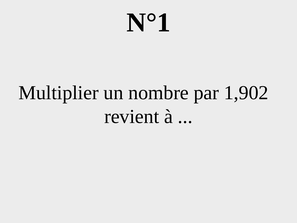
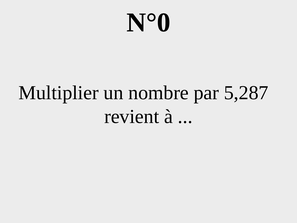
N°1: N°1 -> N°0 (148, 22)
1,902: 1,902 -> 5,287 (246, 93)
